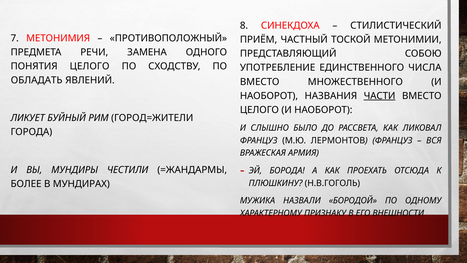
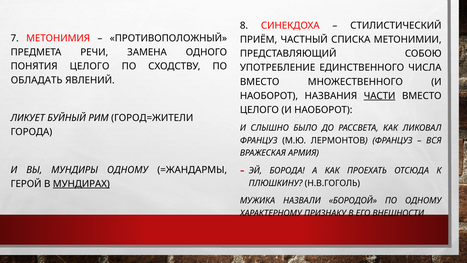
ТОСКОЙ: ТОСКОЙ -> СПИСКА (351, 40)
МУНДИРЫ ЧЕСТИЛИ: ЧЕСТИЛИ -> ОДНОМУ (128, 170)
БОЛЕЕ: БОЛЕЕ -> ГЕРОЙ (26, 184)
МУНДИРАХ underline: none -> present (81, 184)
